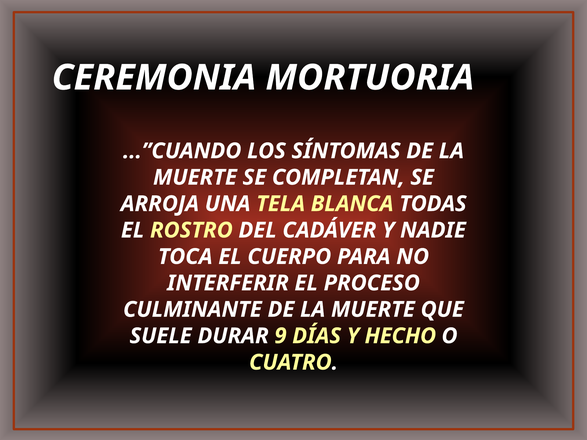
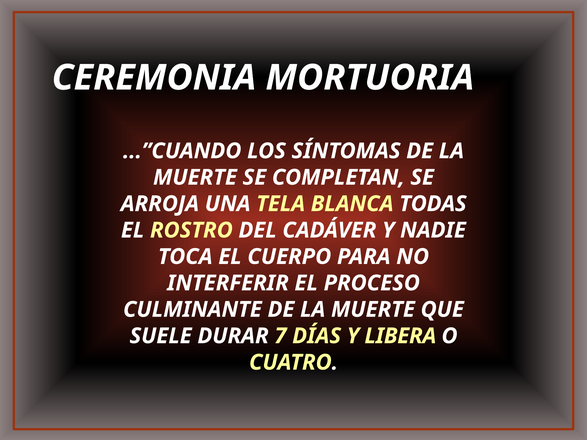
9: 9 -> 7 (281, 336)
HECHO: HECHO -> LIBERA (400, 336)
